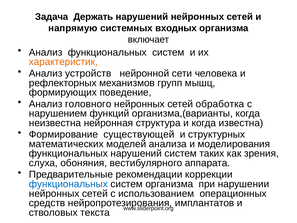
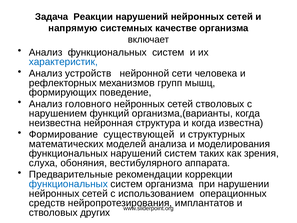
Держать: Держать -> Реакции (93, 17)
входных: входных -> качестве (176, 28)
характеристик colour: orange -> blue (63, 62)
сетей обработка: обработка -> стволовых (220, 104)
текста: текста -> других (95, 212)
